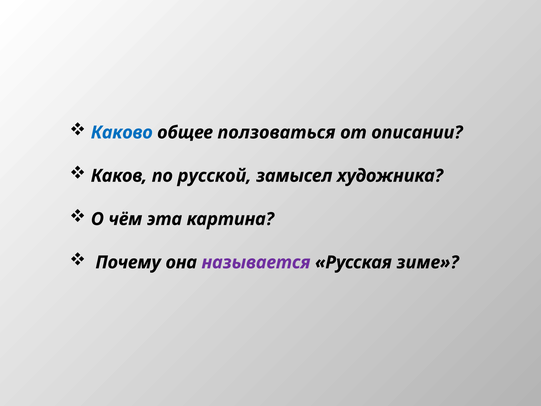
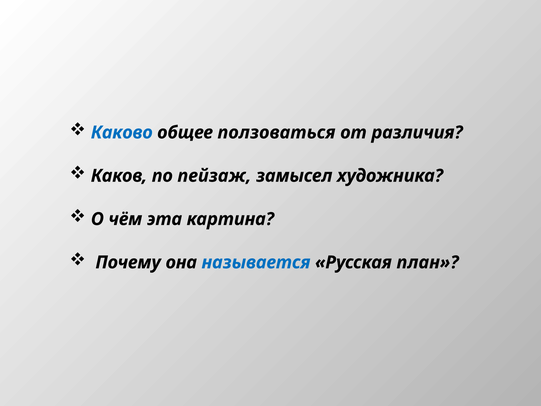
описании: описании -> различия (417, 132)
русской: русской -> пейзаж (214, 176)
называется colour: purple -> blue (256, 262)
зиме: зиме -> план (428, 262)
